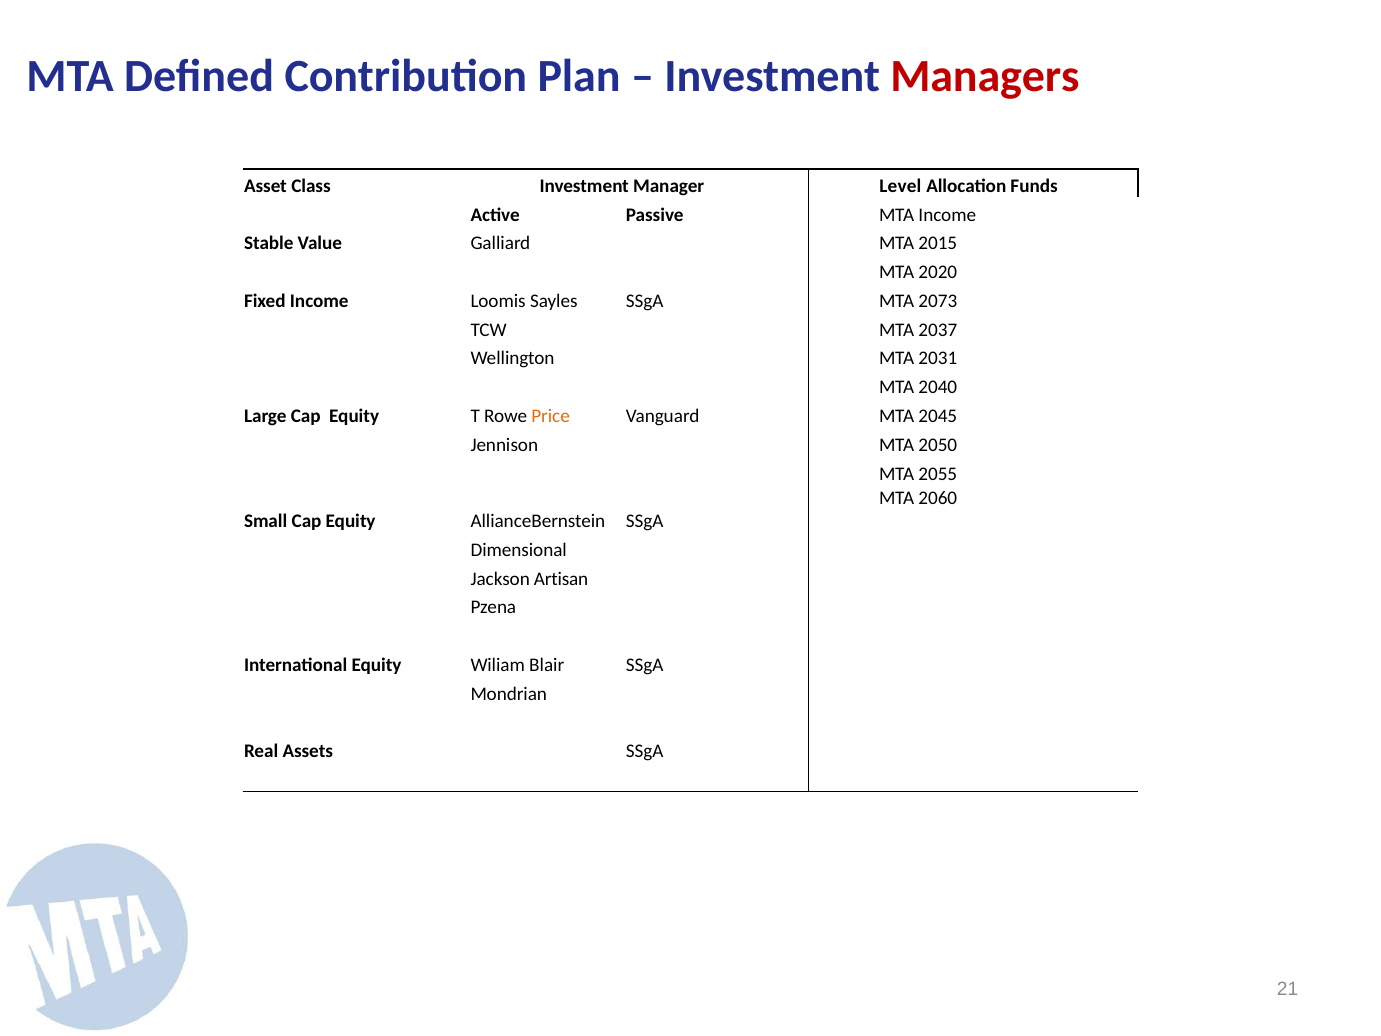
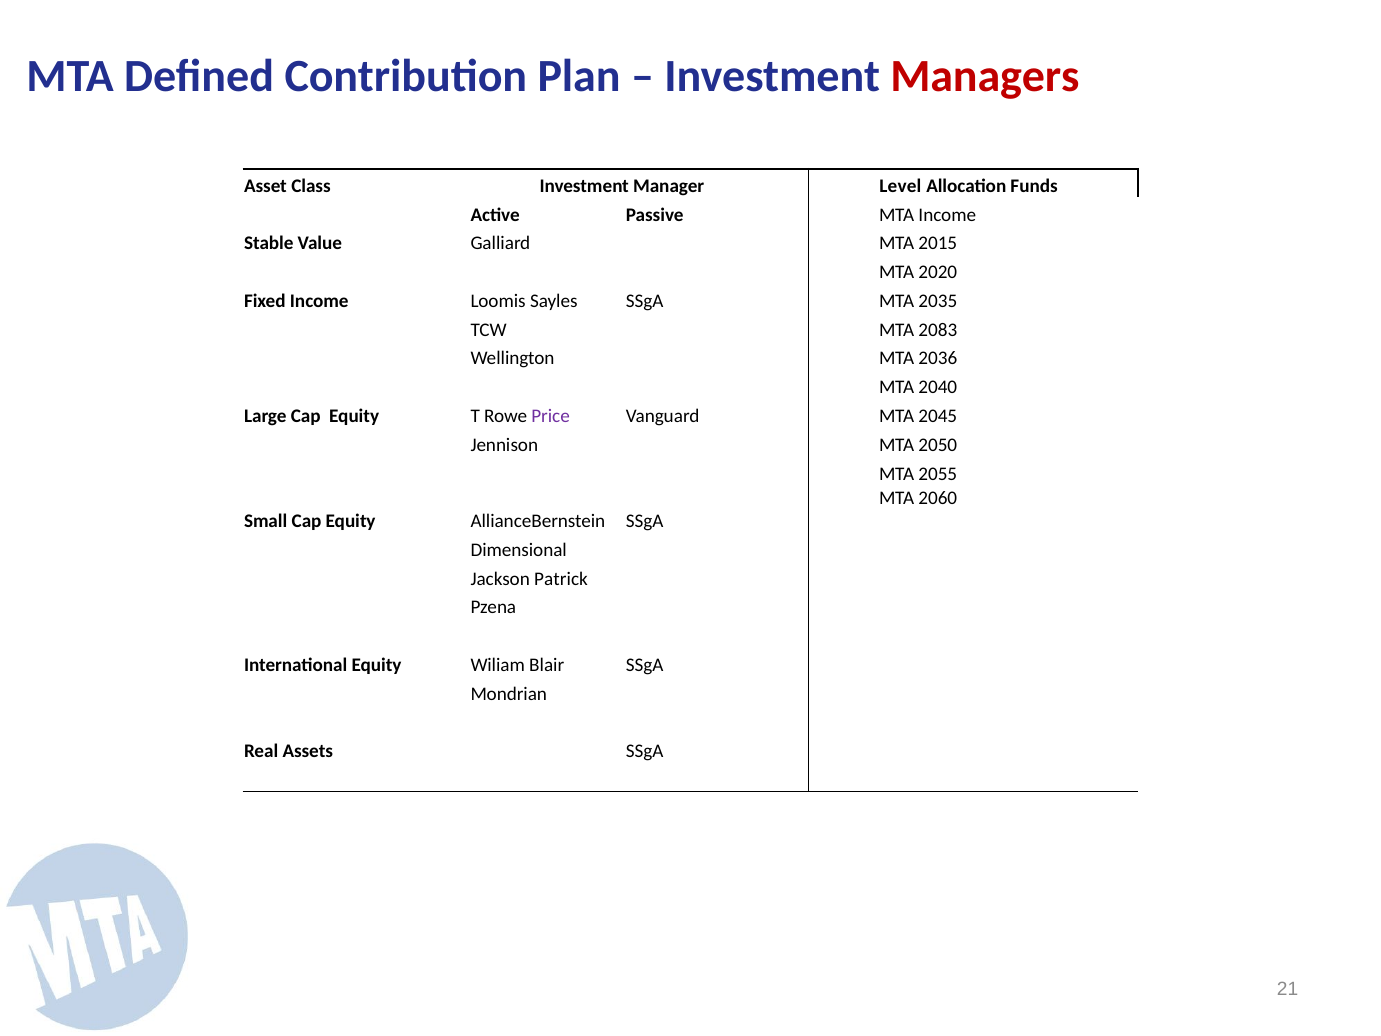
2073: 2073 -> 2035 (938, 301)
2037: 2037 -> 2083 (938, 330)
2031: 2031 -> 2036 (938, 359)
Price colour: orange -> purple (551, 416)
Artisan: Artisan -> Patrick (561, 579)
